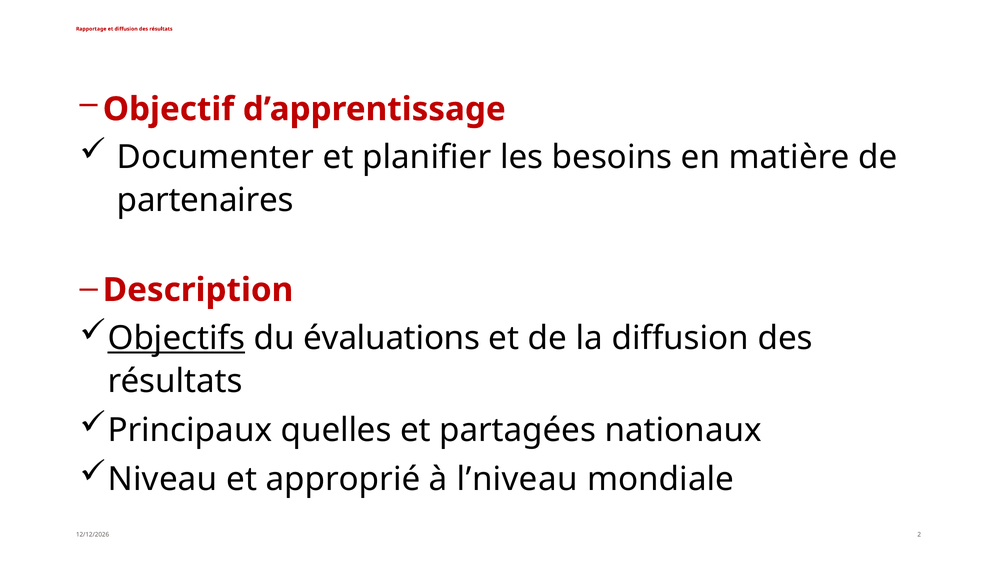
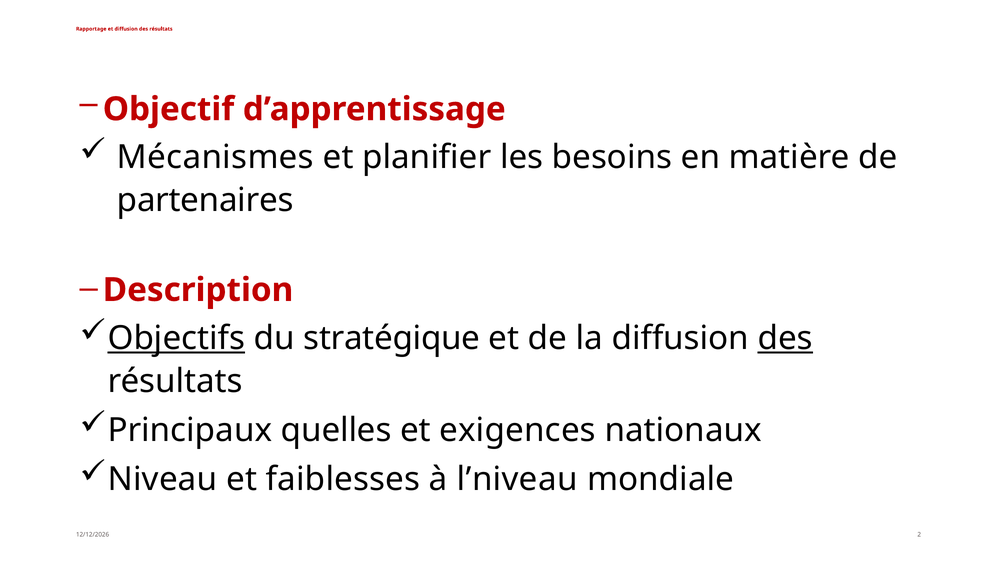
Documenter: Documenter -> Mécanismes (215, 157)
évaluations: évaluations -> stratégique (392, 338)
des underline: none -> present (785, 338)
partagées: partagées -> exigences (518, 430)
approprié: approprié -> faiblesses (343, 479)
